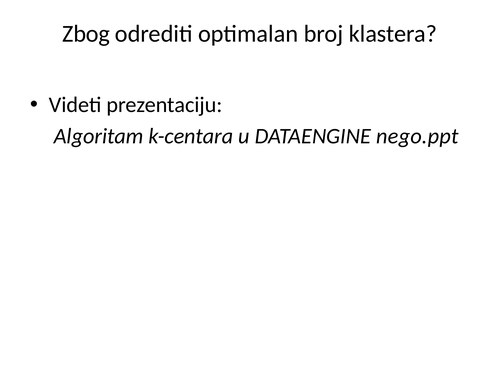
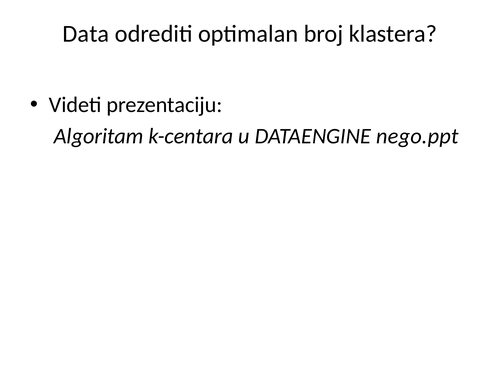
Zbog: Zbog -> Data (86, 34)
